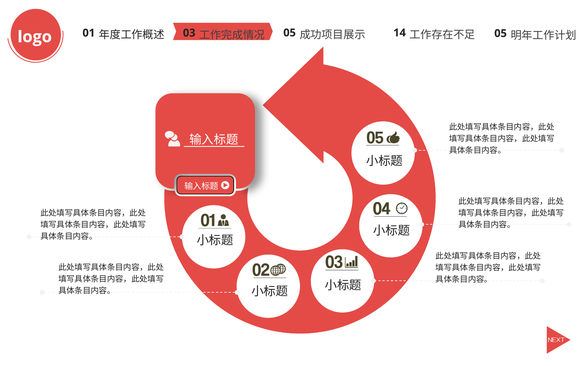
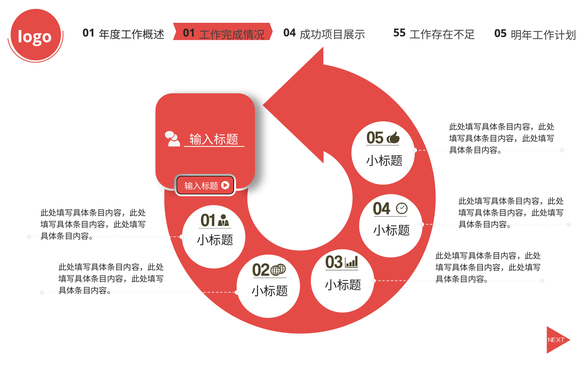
03: 03 -> 01 (189, 33)
05: 05 -> 04 (290, 33)
14: 14 -> 55 (400, 33)
